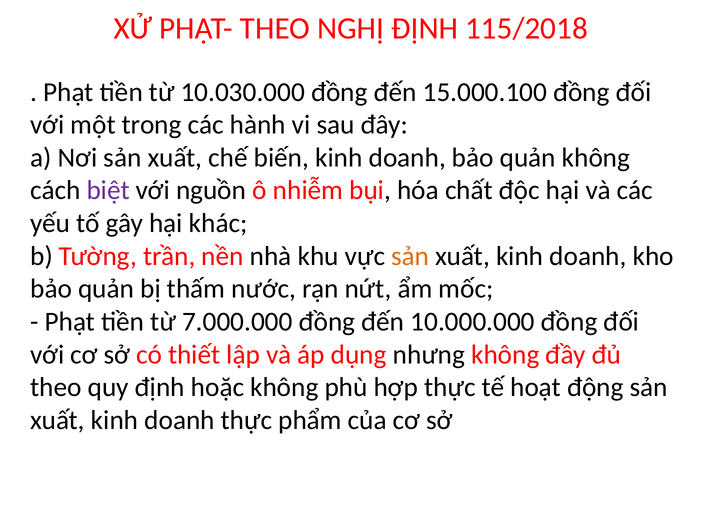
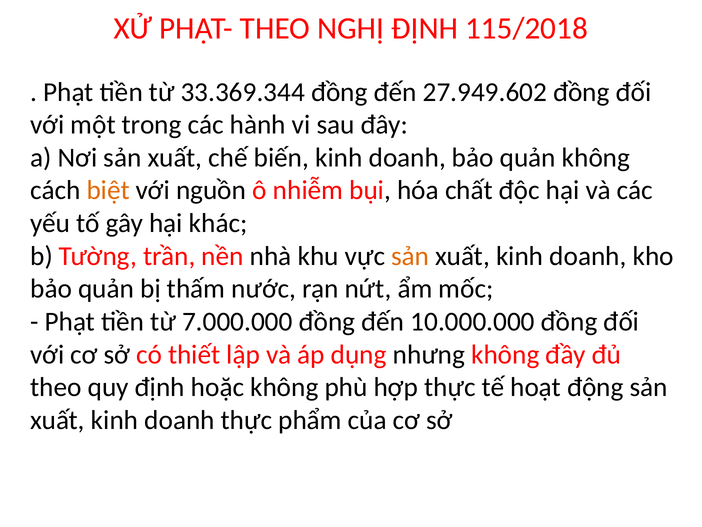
10.030.000: 10.030.000 -> 33.369.344 (243, 92)
15.000.100: 15.000.100 -> 27.949.602 (485, 92)
biệt colour: purple -> orange (108, 190)
